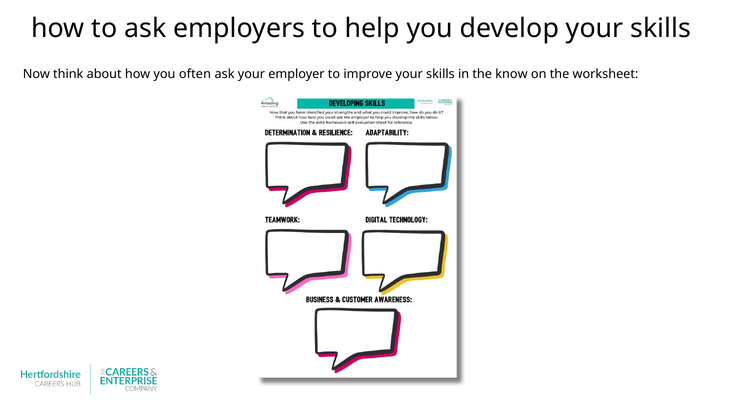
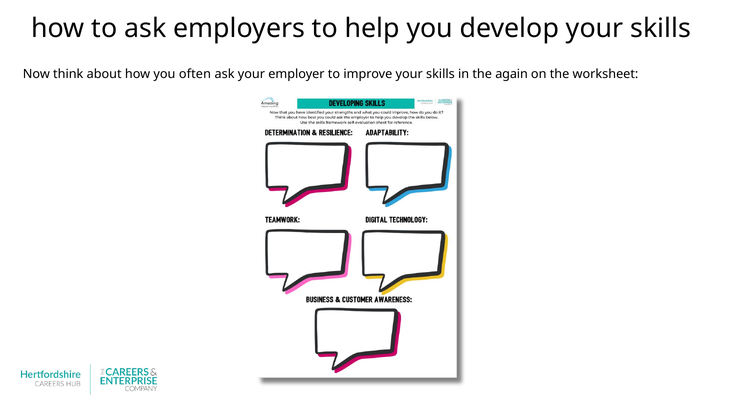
know: know -> again (512, 74)
